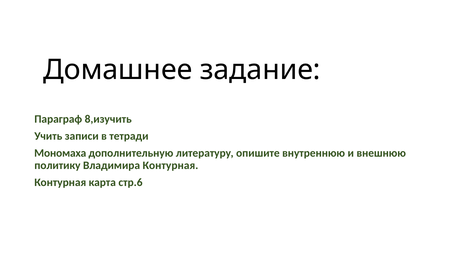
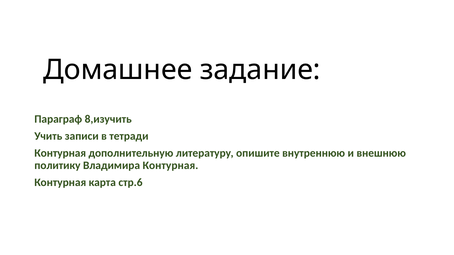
Мономаха: Мономаха -> Контурная (60, 153)
